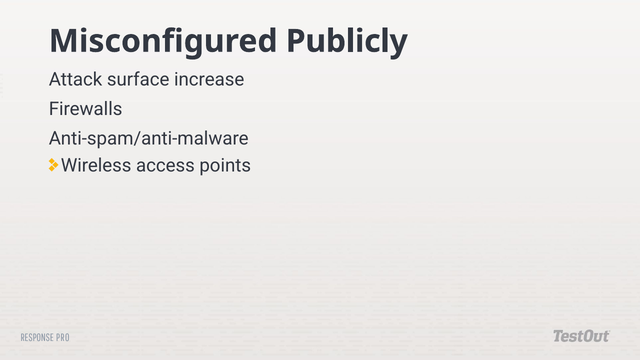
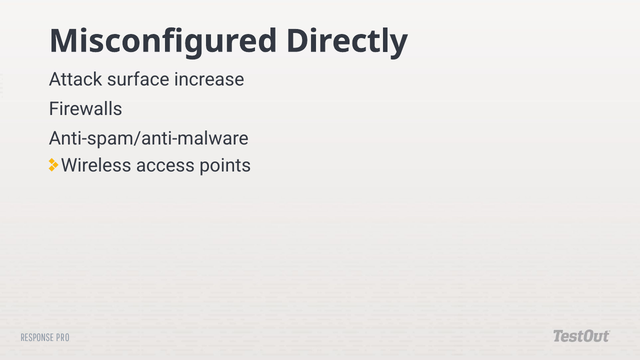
Publicly: Publicly -> Directly (347, 41)
